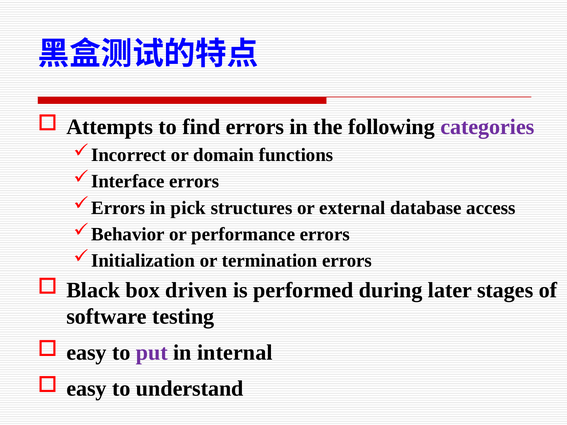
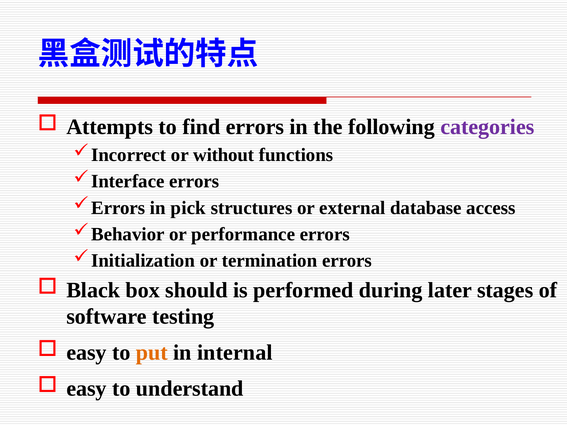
domain: domain -> without (224, 155)
driven: driven -> should (196, 290)
put colour: purple -> orange (152, 353)
